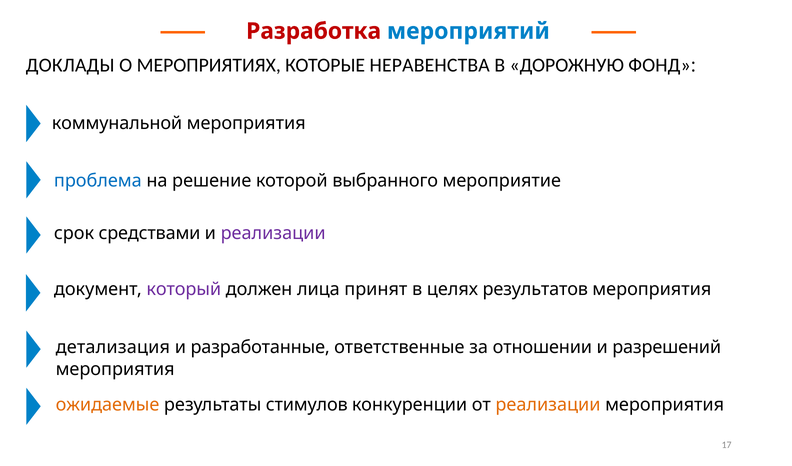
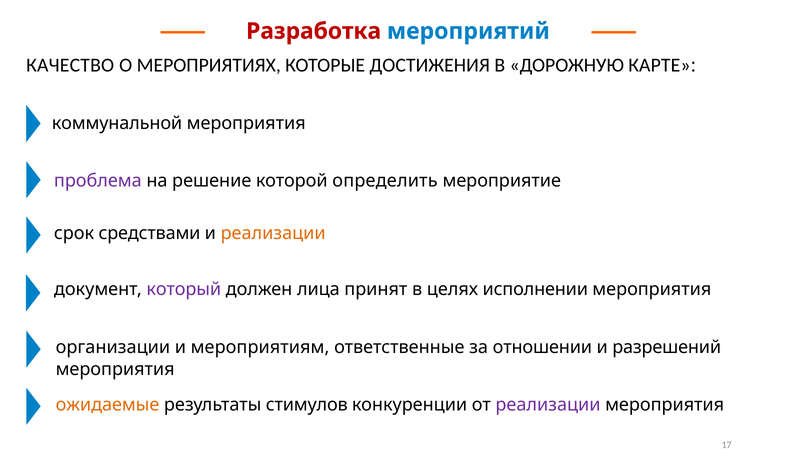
ДОКЛАДЫ: ДОКЛАДЫ -> КАЧЕСТВО (70, 65)
НЕРАВЕНСТВА: НЕРАВЕНСТВА -> ДОСТИЖЕНИЯ (430, 65)
ФОНД: ФОНД -> КАРТЕ (659, 65)
проблема colour: blue -> purple (98, 181)
выбранного: выбранного -> определить (385, 181)
реализации colour: purple -> orange (273, 233)
результатов: результатов -> исполнении (535, 289)
детализация: детализация -> организации (113, 347)
разработанные: разработанные -> мероприятиям (260, 347)
реализации colour: orange -> purple (548, 405)
